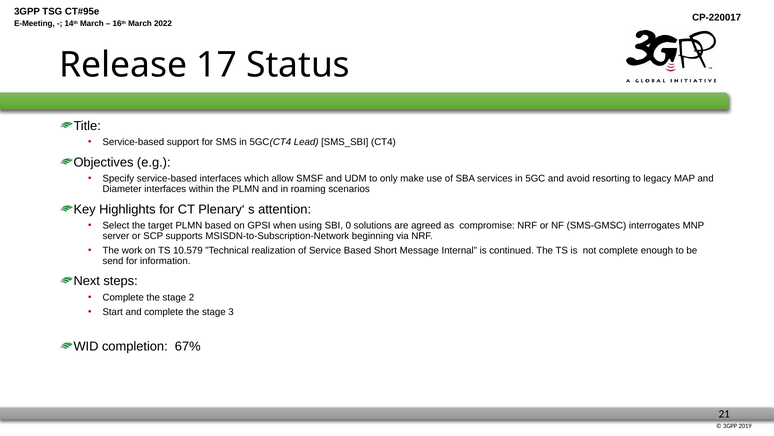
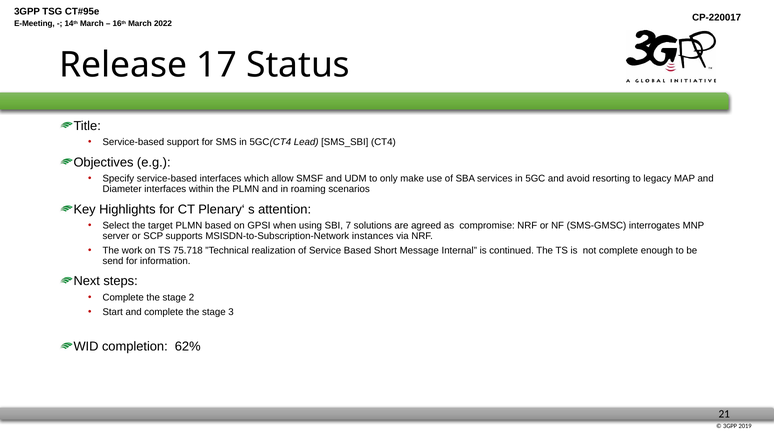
0: 0 -> 7 (348, 225)
beginning: beginning -> instances (373, 236)
10.579: 10.579 -> 75.718 (188, 250)
67%: 67% -> 62% (188, 346)
